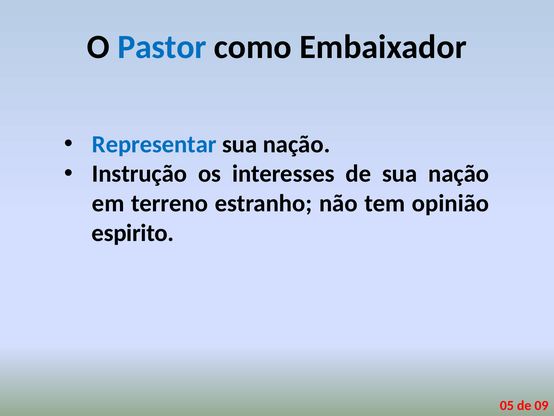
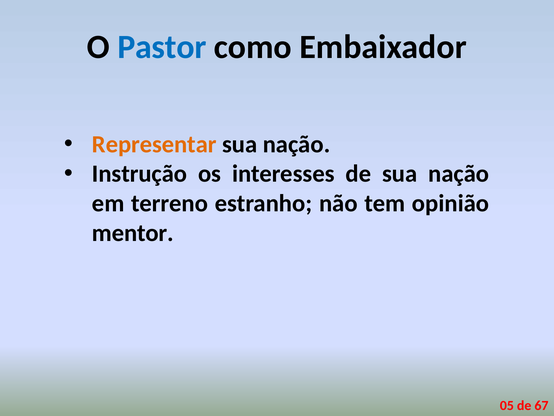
Representar colour: blue -> orange (154, 144)
espirito: espirito -> mentor (133, 233)
09: 09 -> 67 (541, 405)
